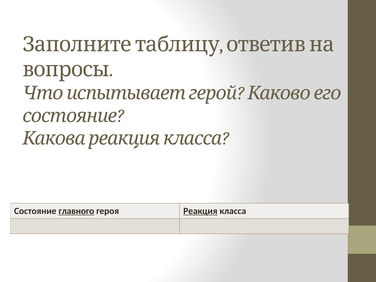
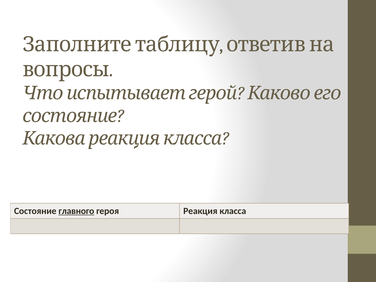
Реакция underline: present -> none (200, 211)
